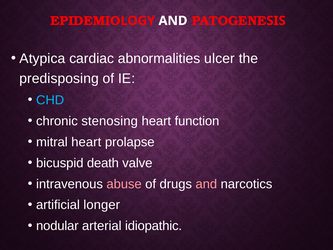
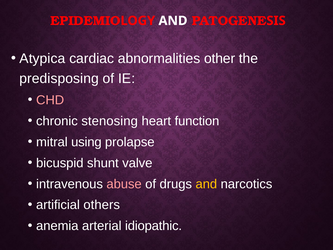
ulcer: ulcer -> other (220, 59)
CHD colour: light blue -> pink (50, 100)
mitral heart: heart -> using (86, 142)
death: death -> shunt (103, 163)
and colour: pink -> yellow (206, 184)
longer: longer -> others (102, 205)
nodular: nodular -> anemia (57, 226)
